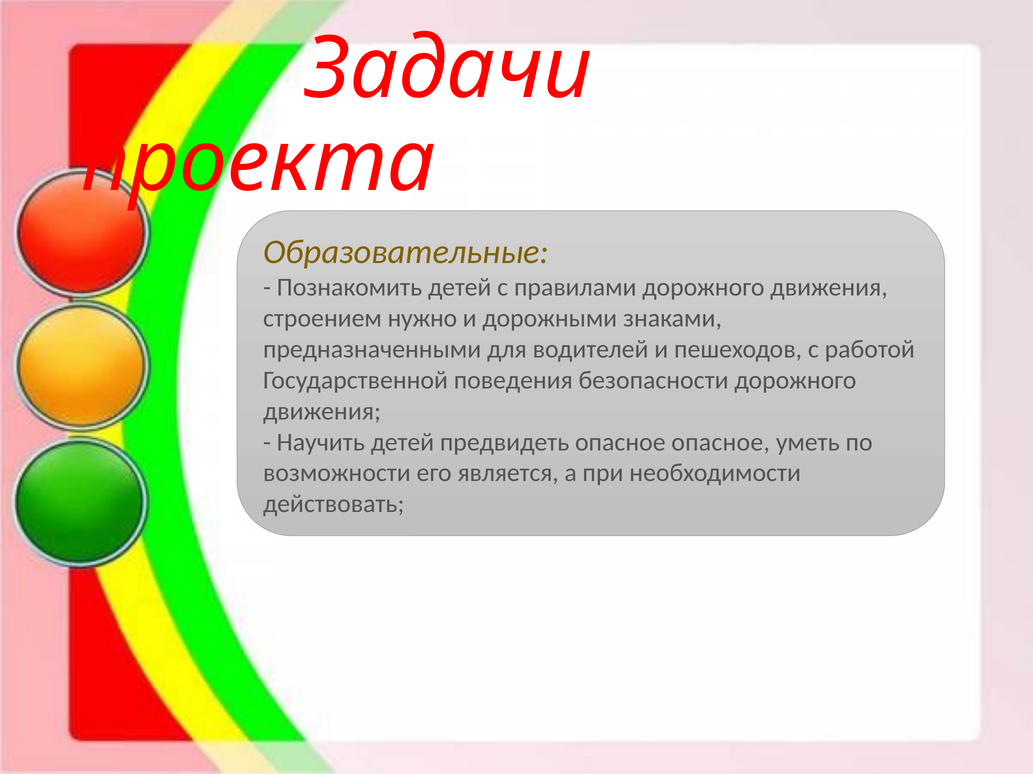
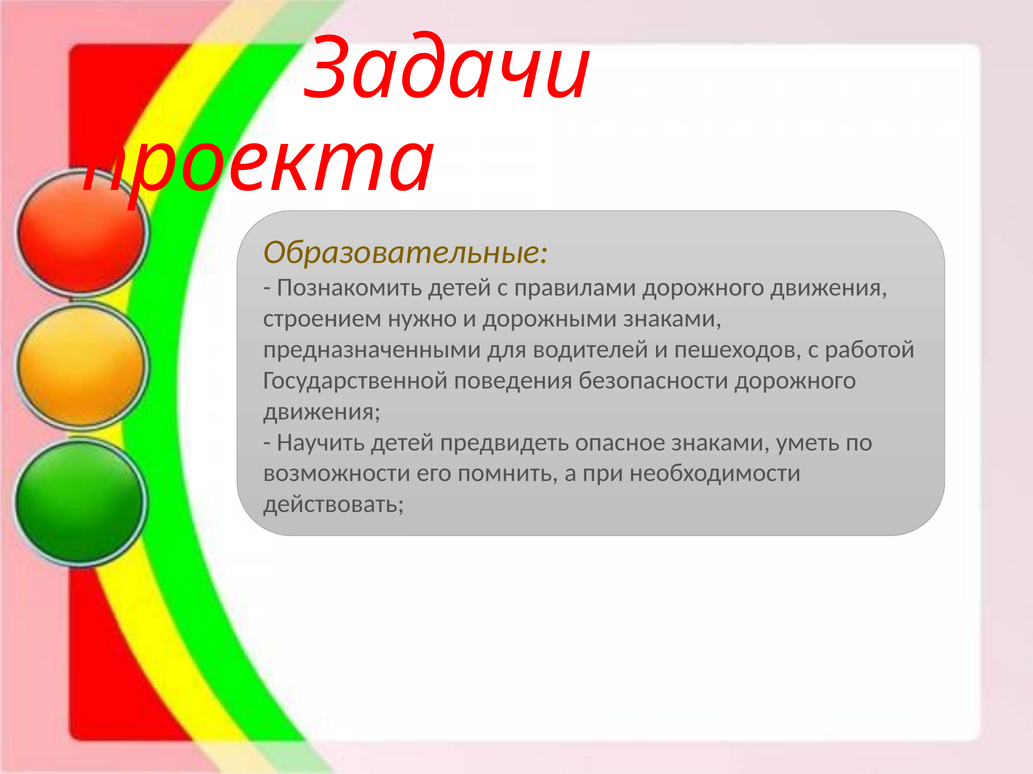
опасное опасное: опасное -> знаками (721, 442)
является: является -> помнить (508, 473)
